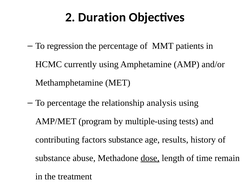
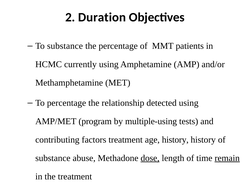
To regression: regression -> substance (65, 46)
analysis: analysis -> detected (162, 103)
factors substance: substance -> treatment (126, 140)
age results: results -> history (175, 140)
remain underline: none -> present (227, 159)
